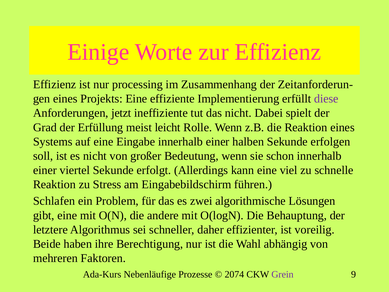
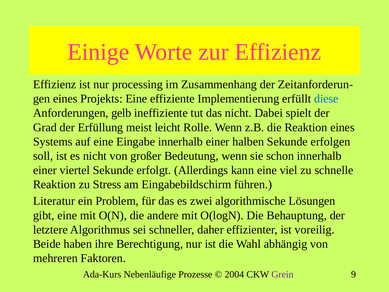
diese colour: purple -> blue (326, 99)
jetzt: jetzt -> gelb (121, 113)
Schlafen: Schlafen -> Literatur (54, 201)
2074: 2074 -> 2004 (234, 274)
